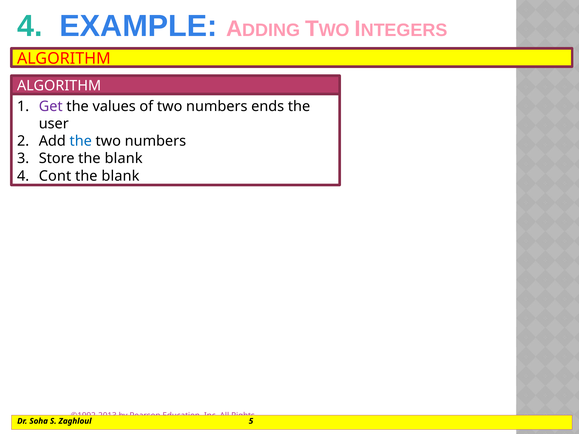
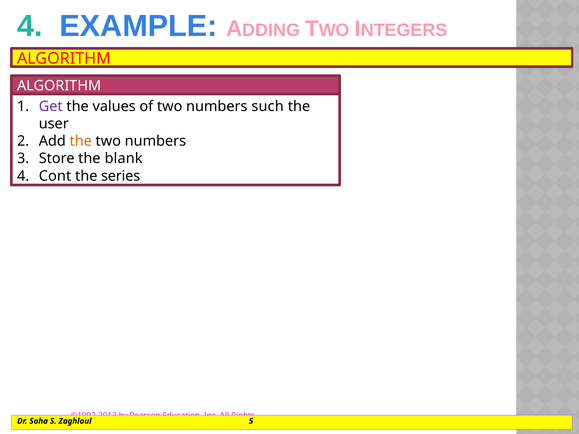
ends: ends -> such (268, 107)
the colour: blue -> orange (81, 141)
blank: blank -> series (121, 176)
